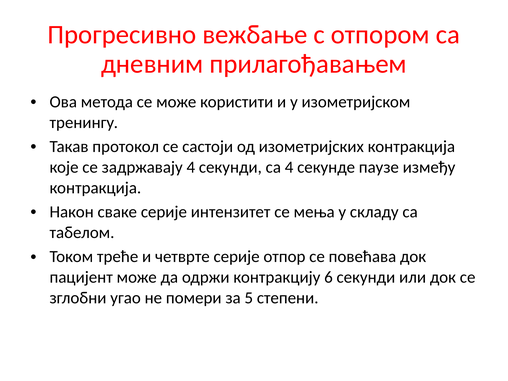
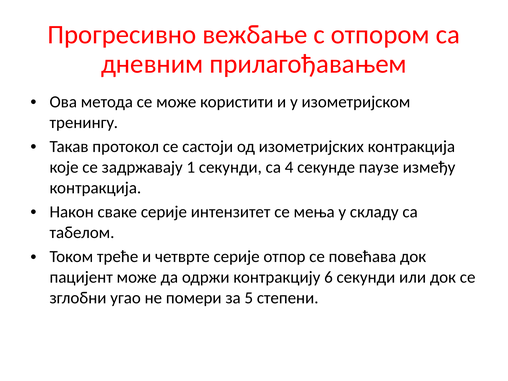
задржавају 4: 4 -> 1 (191, 167)
